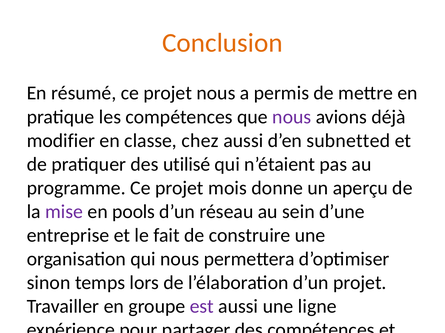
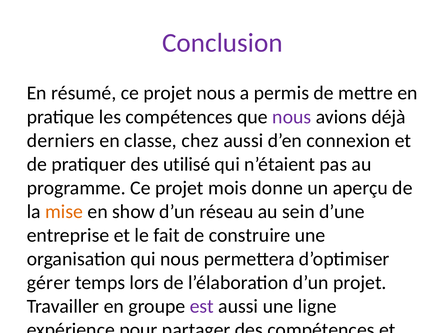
Conclusion colour: orange -> purple (222, 43)
modifier: modifier -> derniers (61, 141)
subnetted: subnetted -> connexion (348, 141)
mise colour: purple -> orange (64, 212)
pools: pools -> show (134, 212)
sinon: sinon -> gérer (49, 283)
